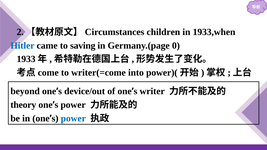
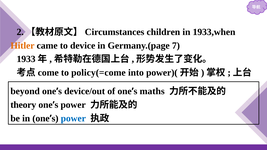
Hitler colour: blue -> orange (22, 46)
saving: saving -> device (83, 46)
0: 0 -> 7 (176, 46)
writer(=come: writer(=come -> policy(=come (98, 73)
writer: writer -> maths (152, 91)
